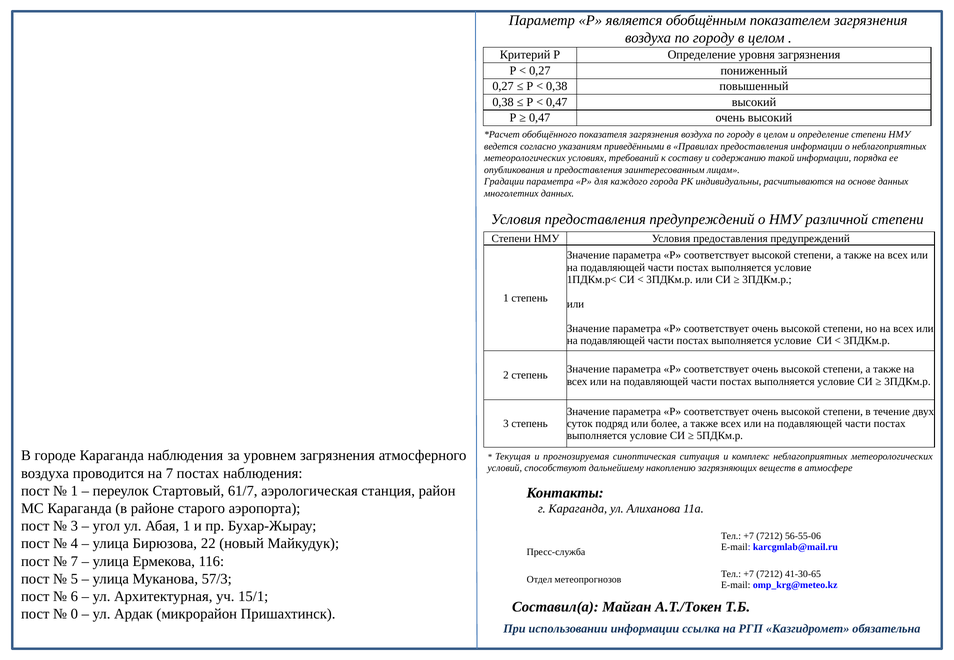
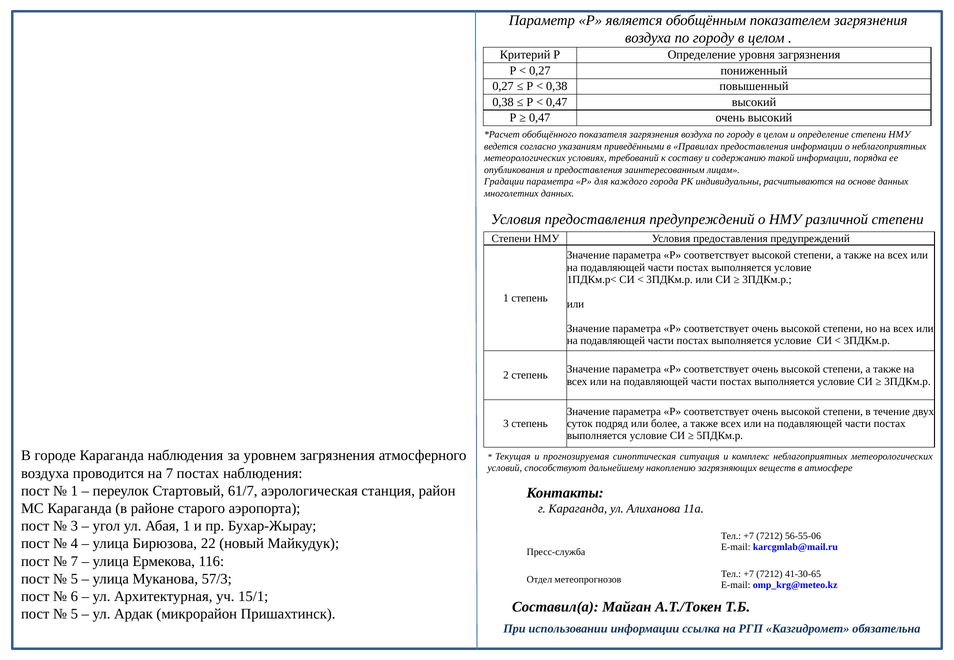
0: 0 -> 5 (74, 614)
